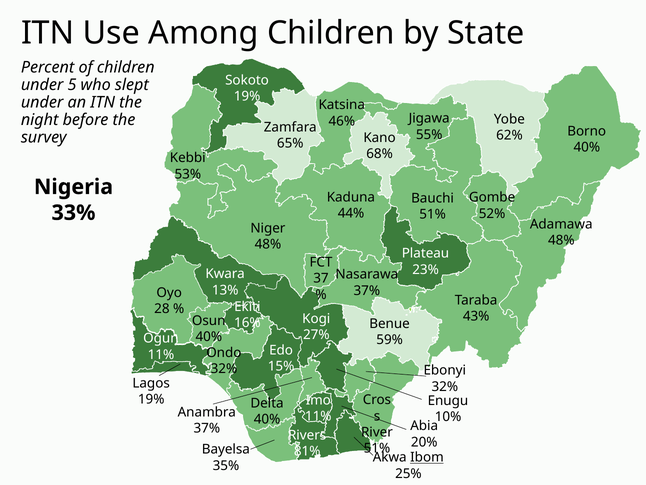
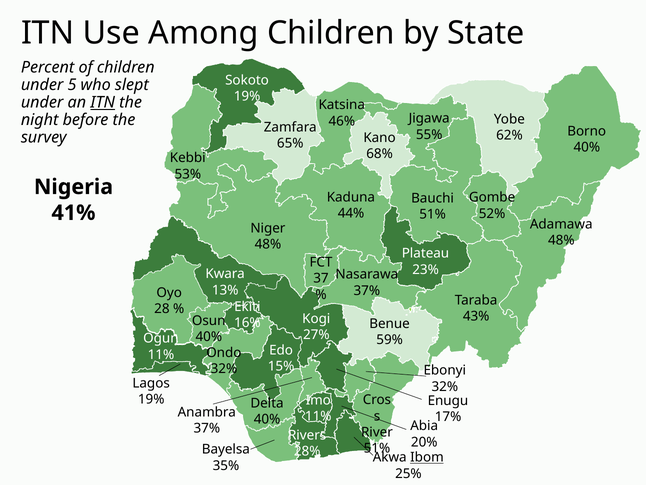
ITN underline: none -> present (103, 102)
33%: 33% -> 41% (74, 213)
10%: 10% -> 17% (448, 416)
81%: 81% -> 28% (307, 451)
